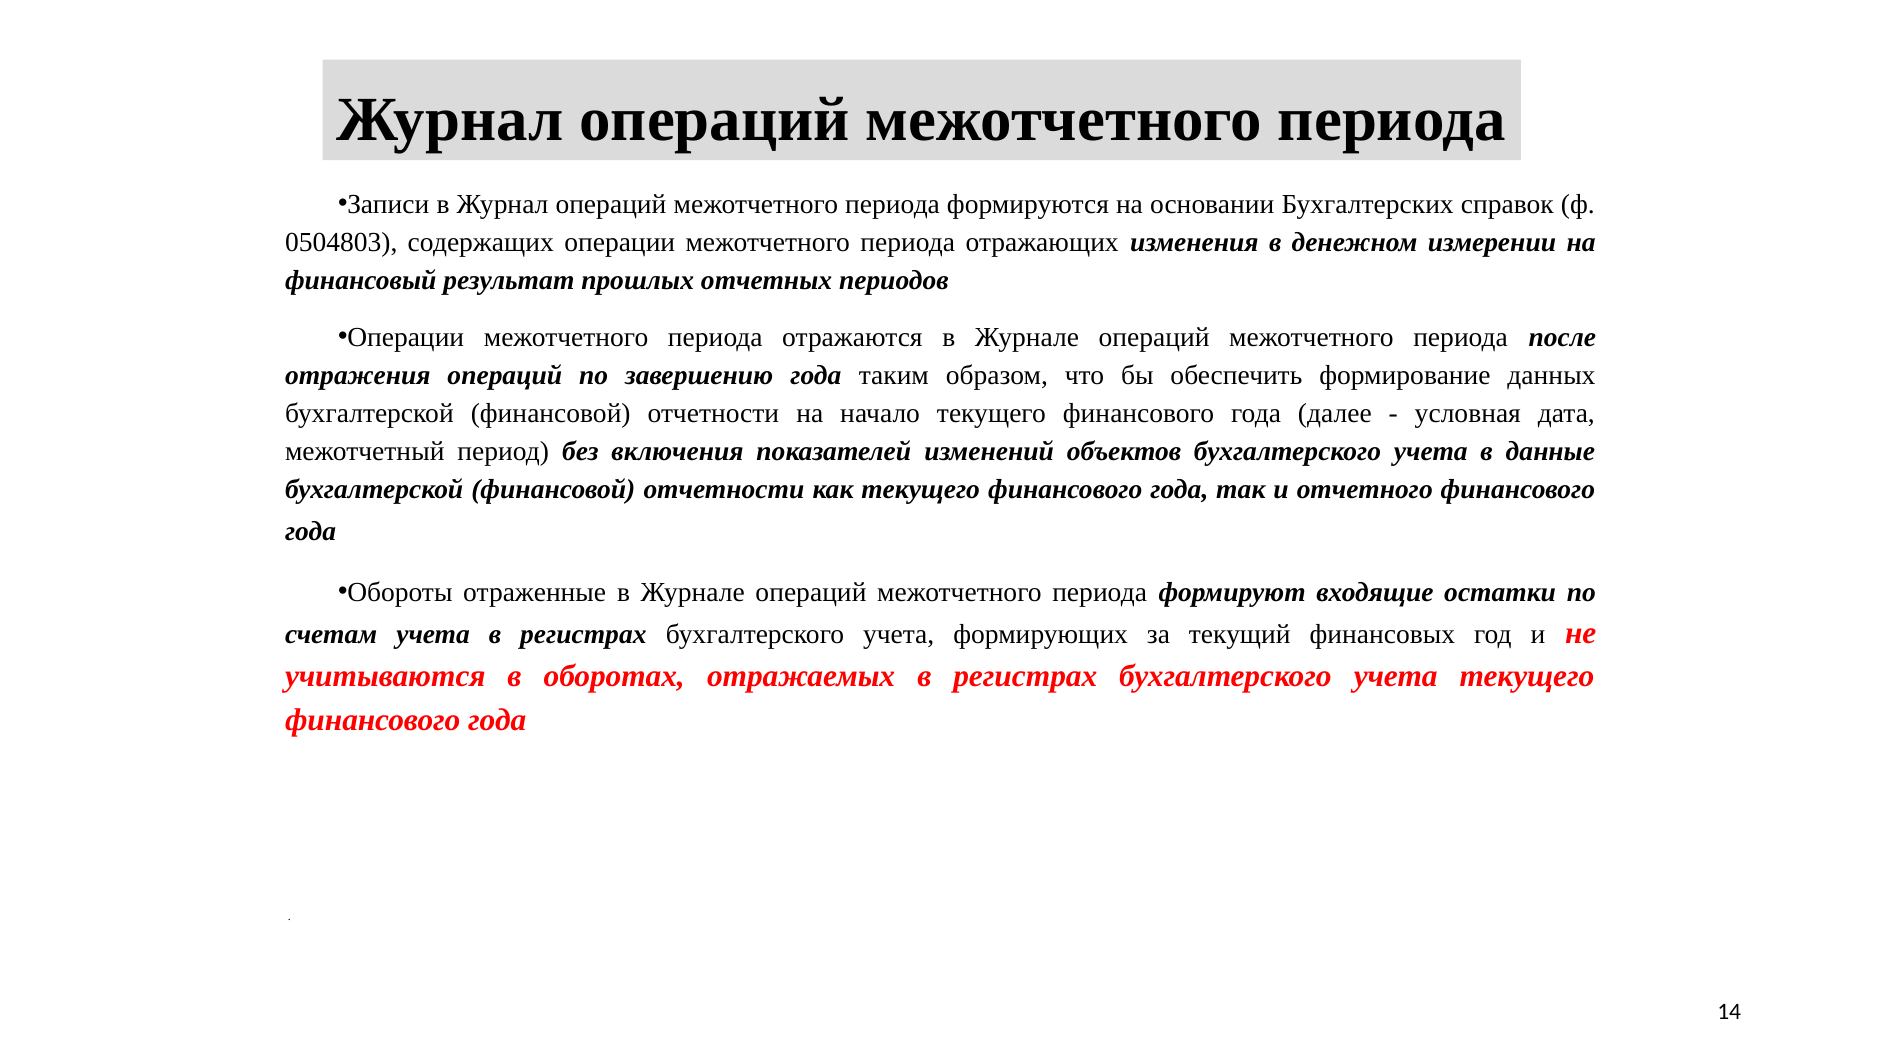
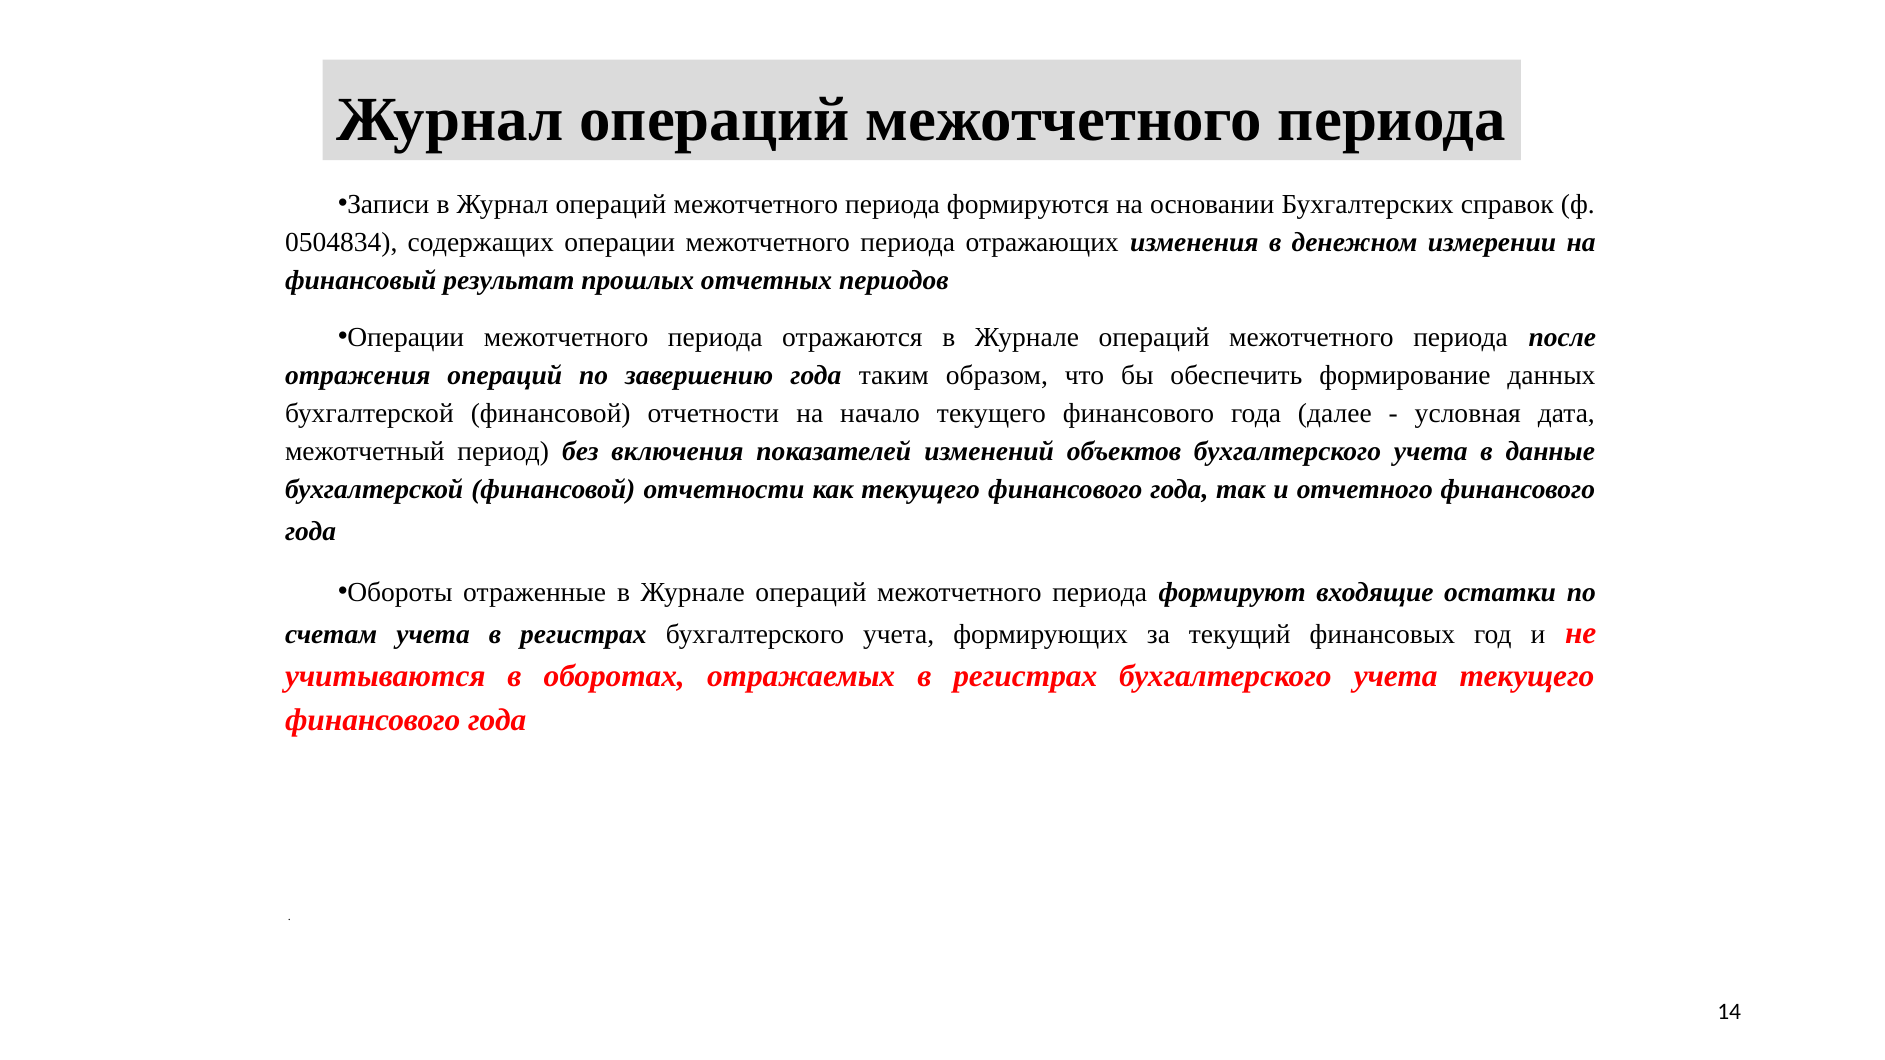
0504803: 0504803 -> 0504834 (341, 242)
